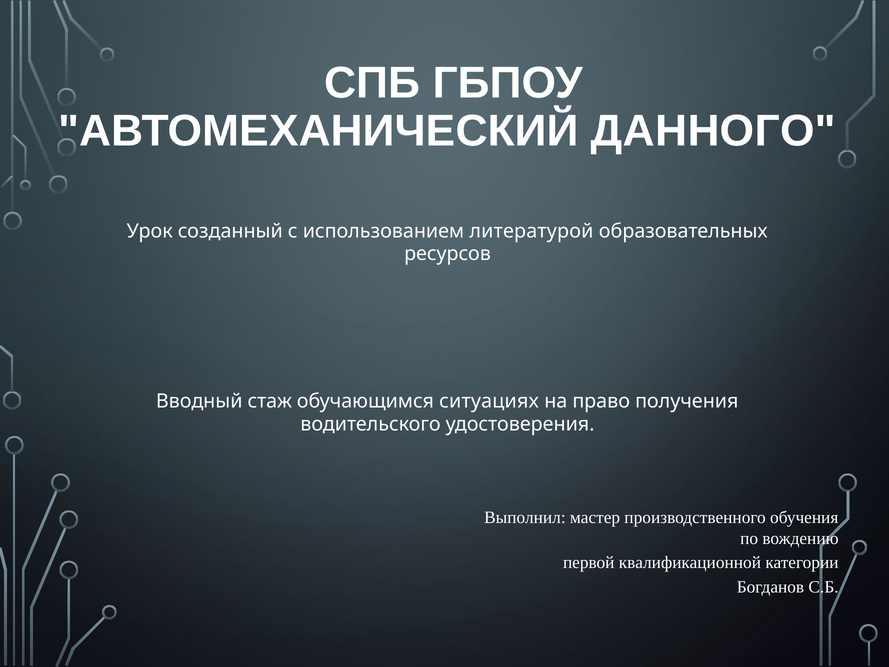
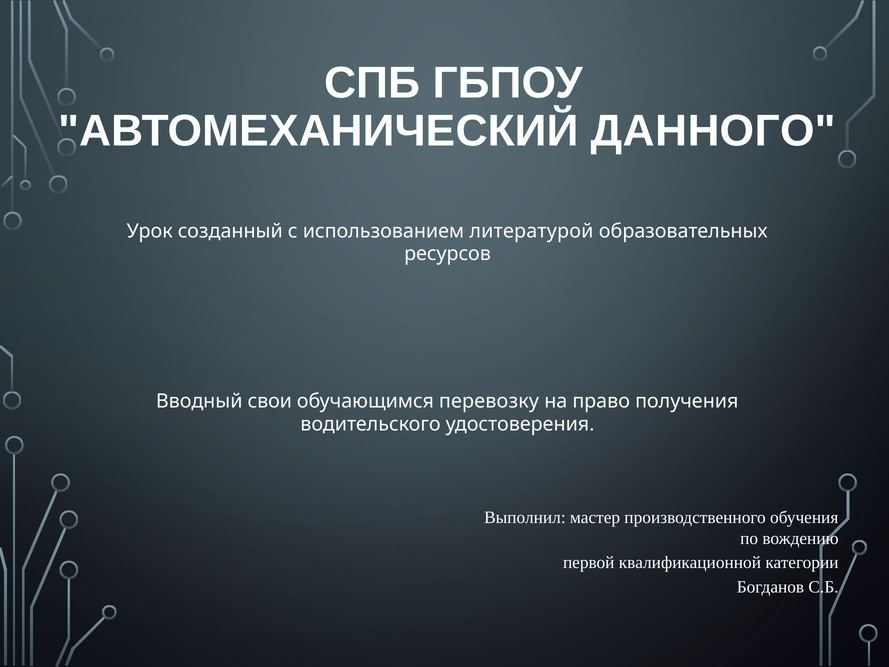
стаж: стаж -> свои (270, 401)
ситуациях: ситуациях -> перевозку (489, 401)
